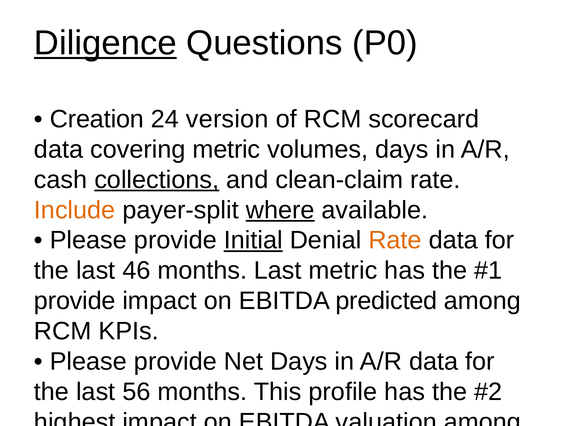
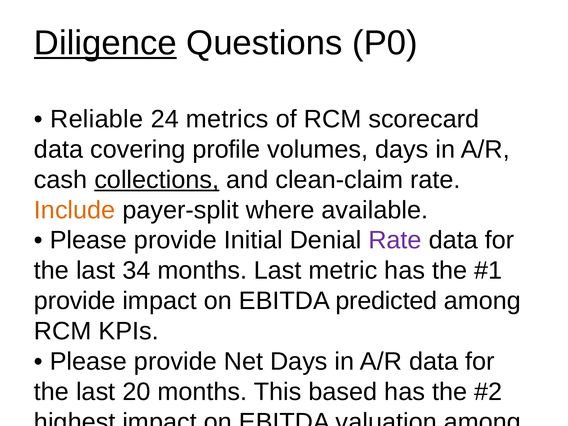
Creation: Creation -> Reliable (97, 119)
version: version -> metrics (227, 119)
covering metric: metric -> profile (226, 149)
where underline: present -> none (280, 210)
Initial underline: present -> none (253, 240)
Rate colour: orange -> purple (395, 240)
46: 46 -> 34 (136, 271)
56: 56 -> 20 (136, 392)
profile: profile -> based (343, 392)
